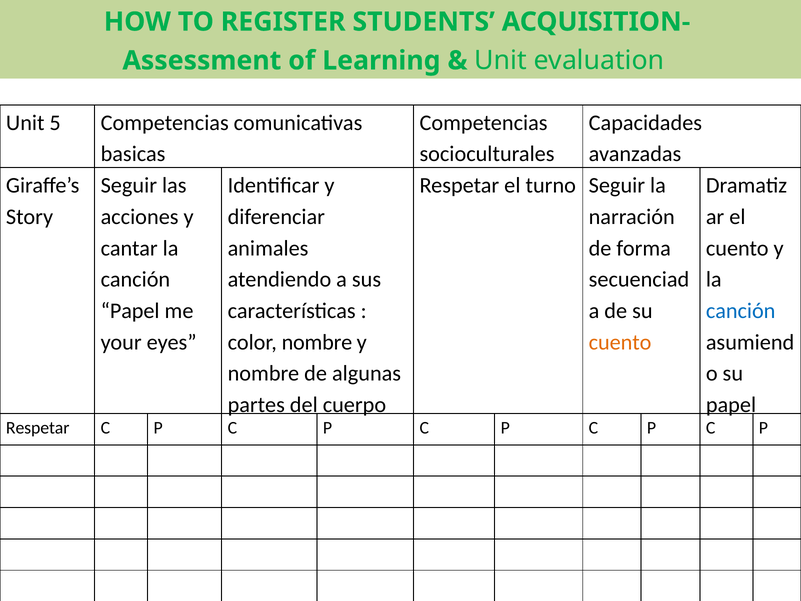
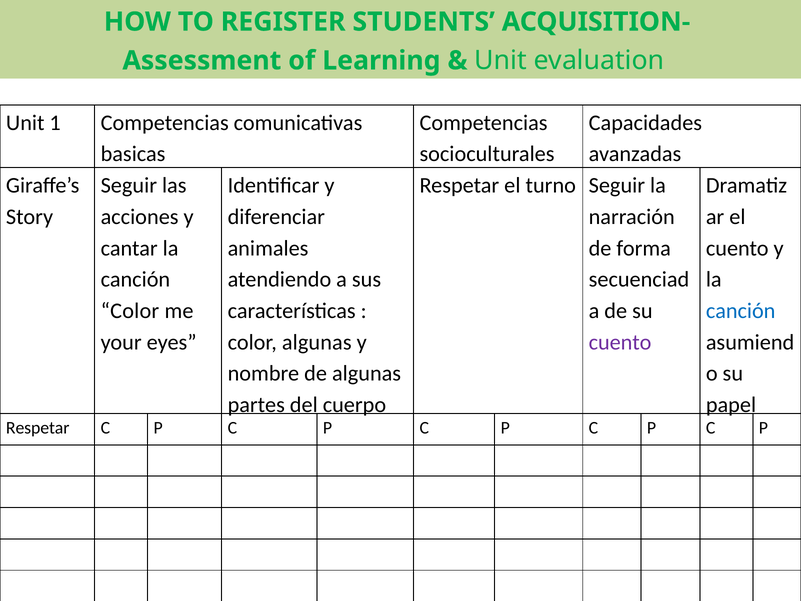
5: 5 -> 1 (55, 123)
Papel: Papel -> Color (130, 311)
color nombre: nombre -> algunas (317, 342)
cuento colour: orange -> purple (620, 342)
